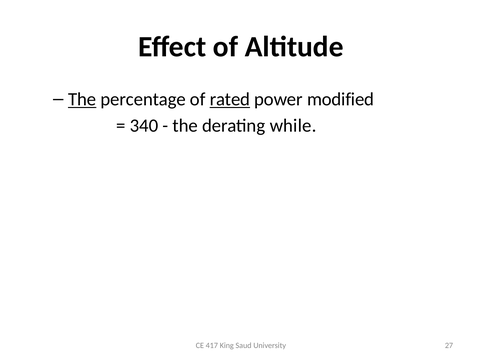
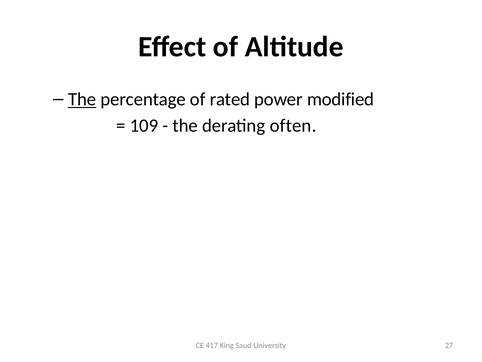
rated underline: present -> none (230, 99)
340: 340 -> 109 (144, 125)
while: while -> often (293, 125)
